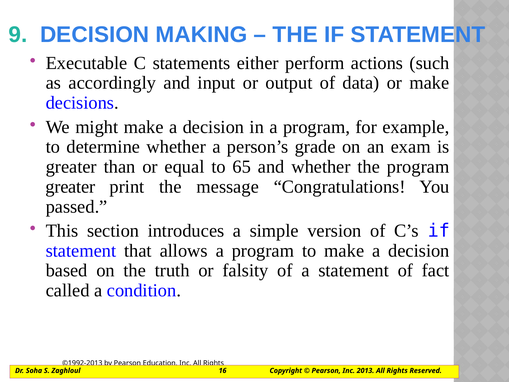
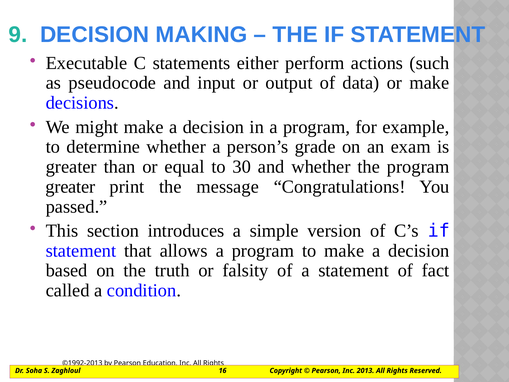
accordingly: accordingly -> pseudocode (112, 83)
65: 65 -> 30 (242, 167)
